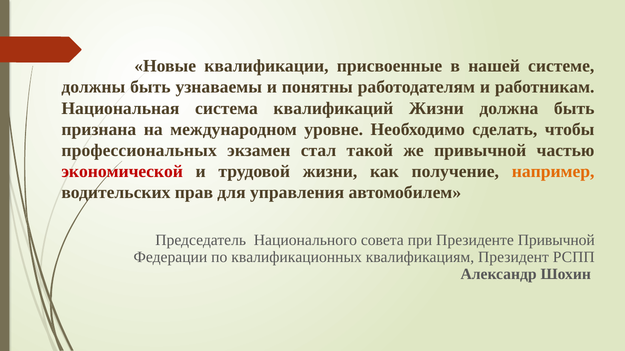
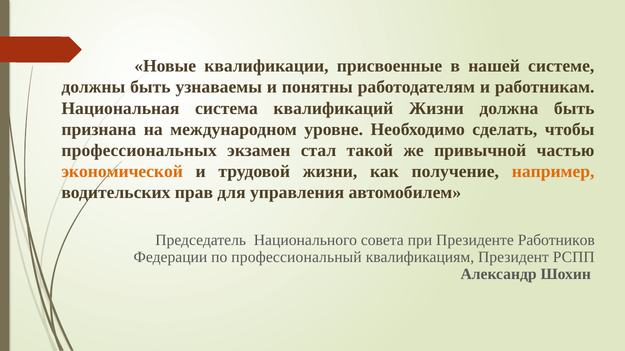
экономической colour: red -> orange (122, 172)
Президенте Привычной: Привычной -> Работников (556, 241)
квалификационных: квалификационных -> профессиональный (297, 257)
